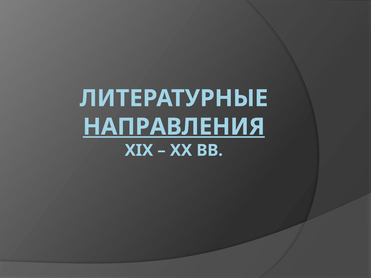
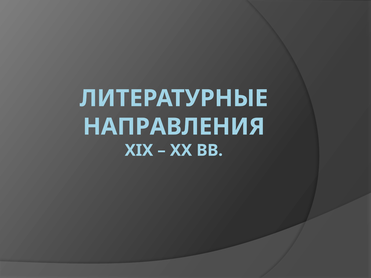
НАПРАВЛЕНИЯ underline: present -> none (174, 127)
